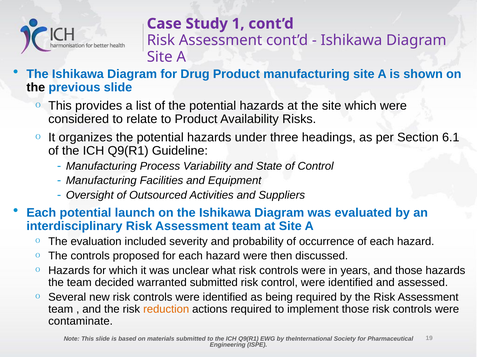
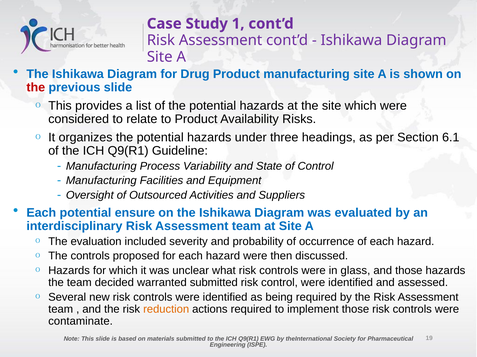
the colour: black -> red (36, 88)
launch: launch -> ensure (135, 213)
years: years -> glass (355, 271)
